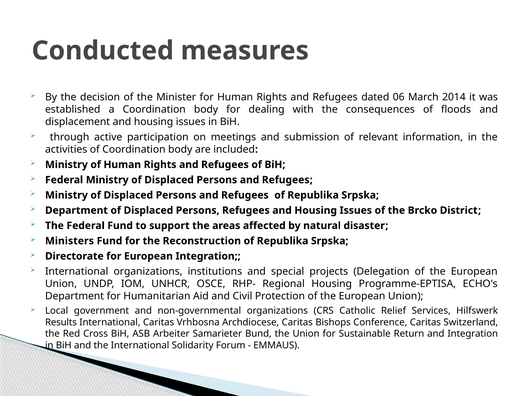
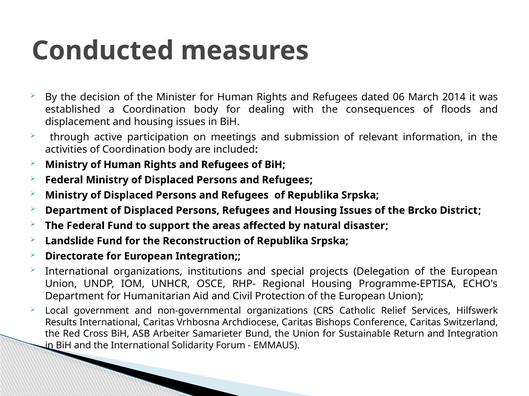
Ministers: Ministers -> Landslide (70, 241)
